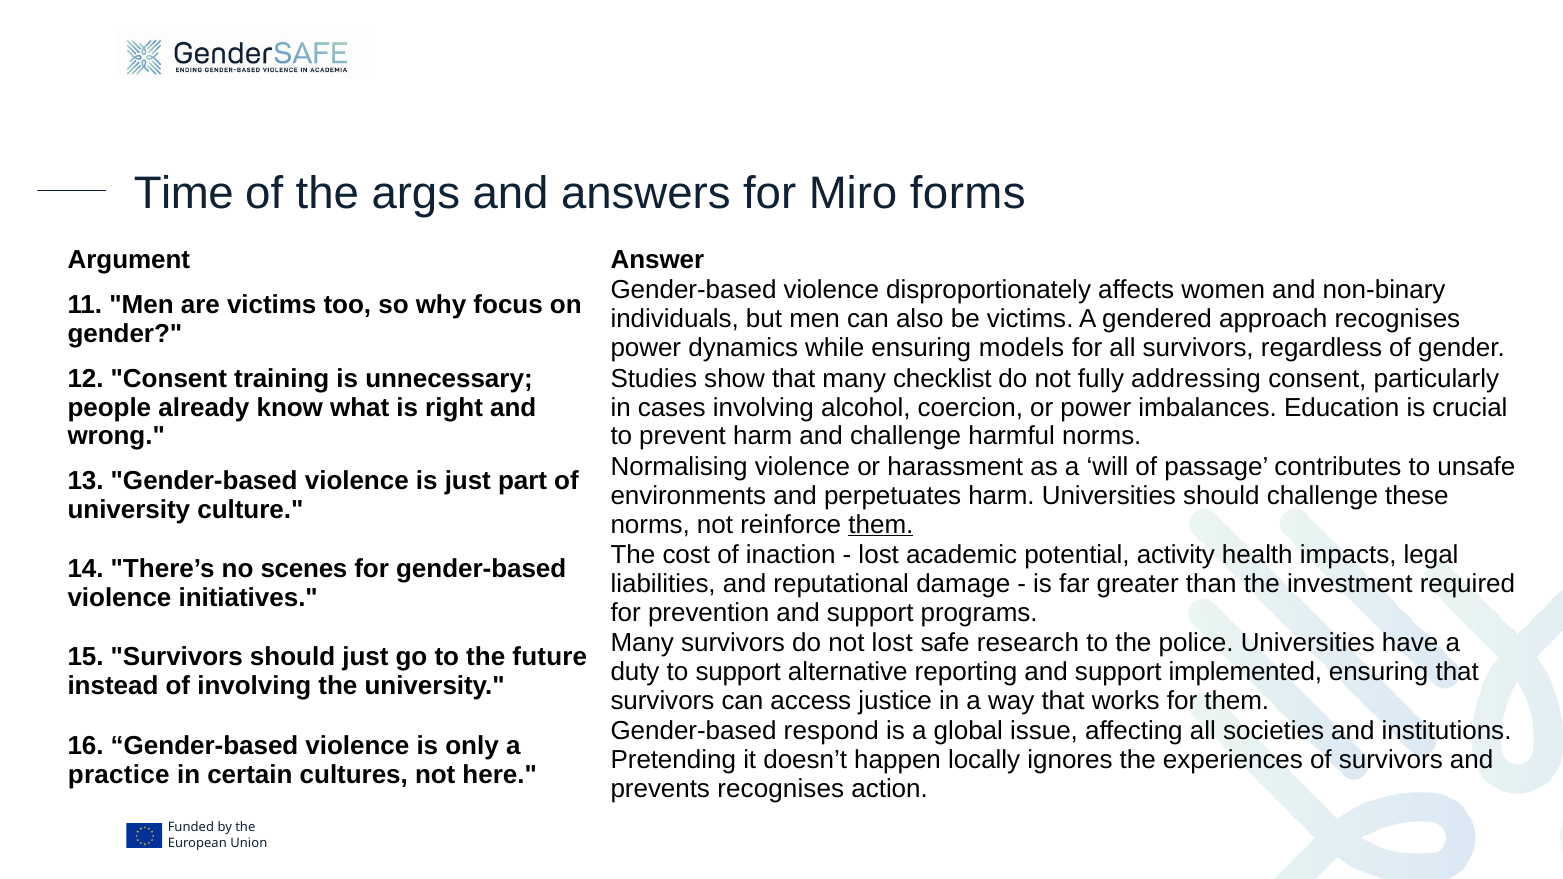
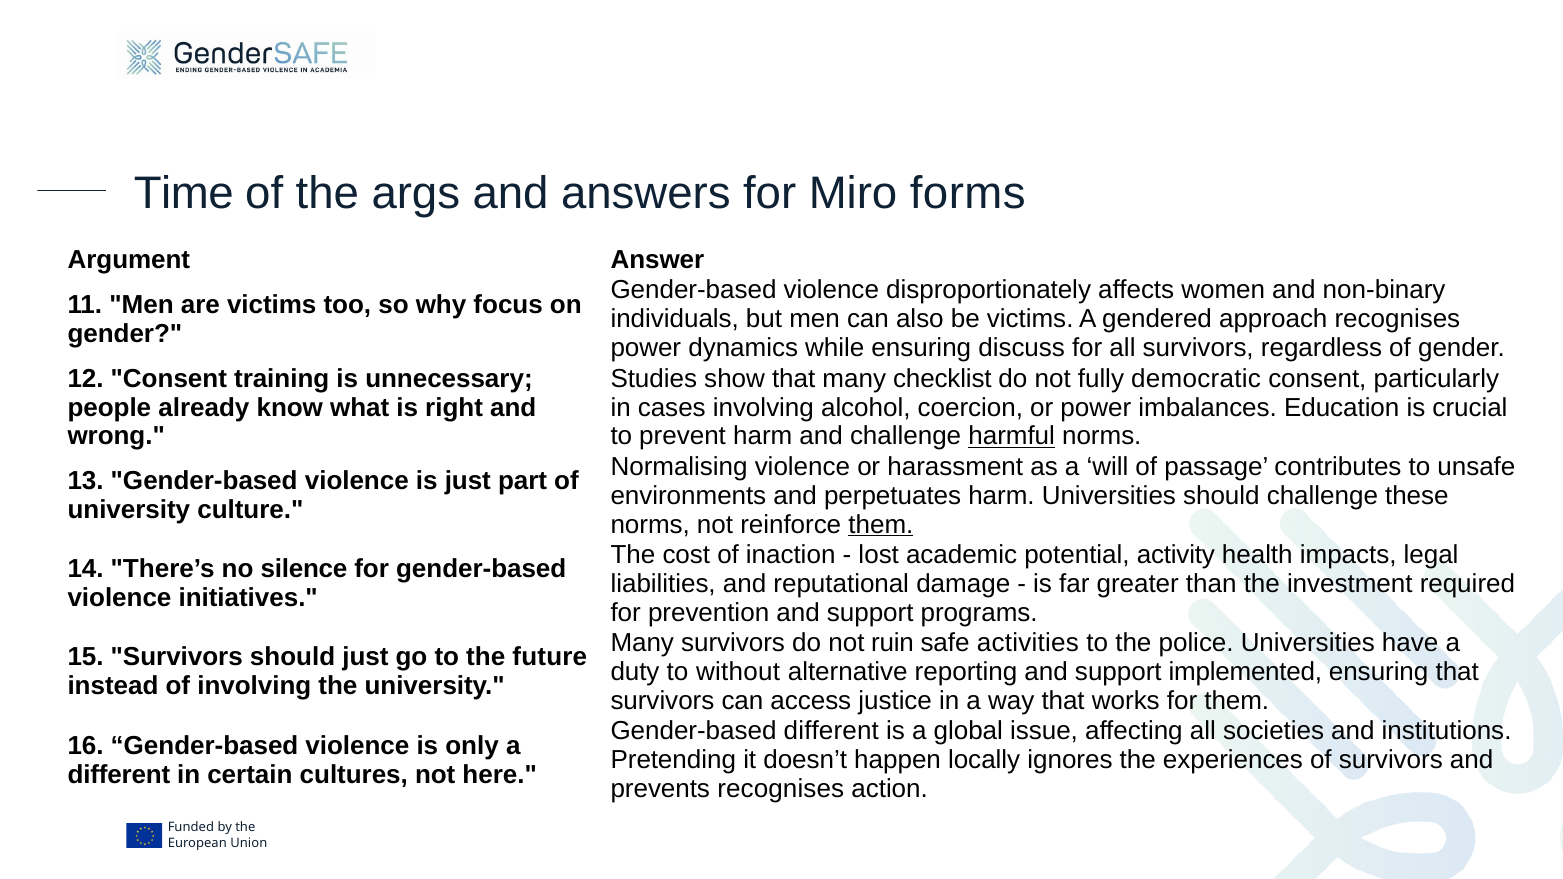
models: models -> discuss (1022, 348)
addressing: addressing -> democratic (1196, 379)
harmful underline: none -> present (1012, 436)
scenes: scenes -> silence (304, 569)
not lost: lost -> ruin (893, 643)
research: research -> activities (1028, 643)
to support: support -> without (738, 672)
Gender-based respond: respond -> different (831, 731)
practice: practice -> different (119, 775)
